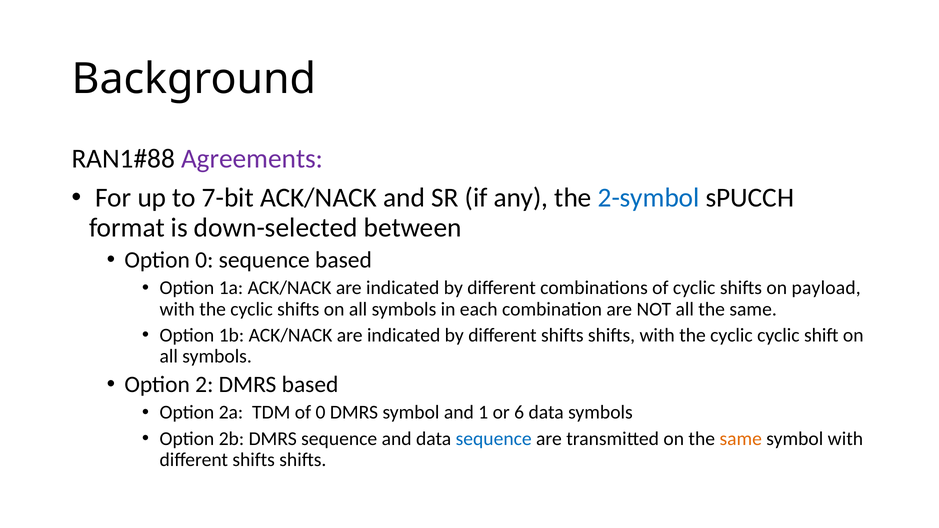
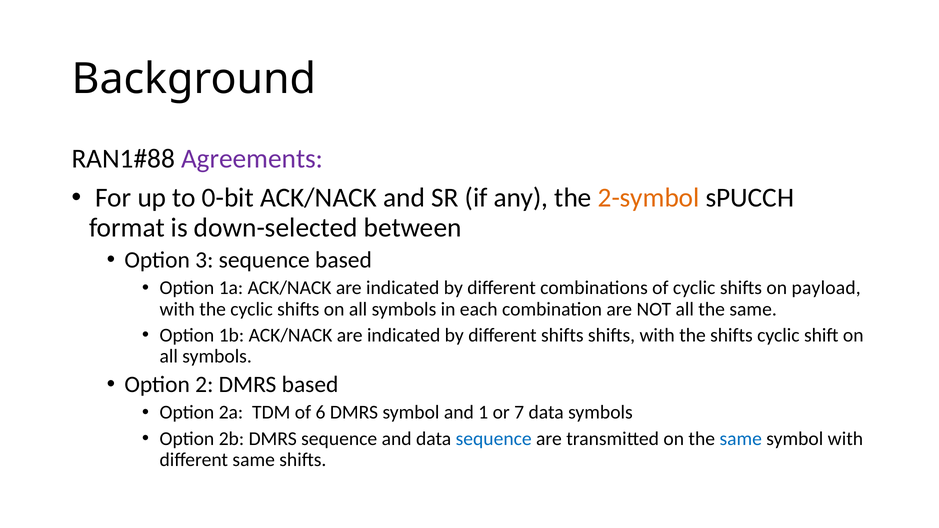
7-bit: 7-bit -> 0-bit (228, 198)
2-symbol colour: blue -> orange (649, 198)
Option 0: 0 -> 3 (204, 260)
shifts with the cyclic: cyclic -> shifts (731, 335)
of 0: 0 -> 6 (321, 413)
6: 6 -> 7 (519, 413)
same colour: orange -> blue (741, 439)
shifts: shifts -> same (254, 460)
